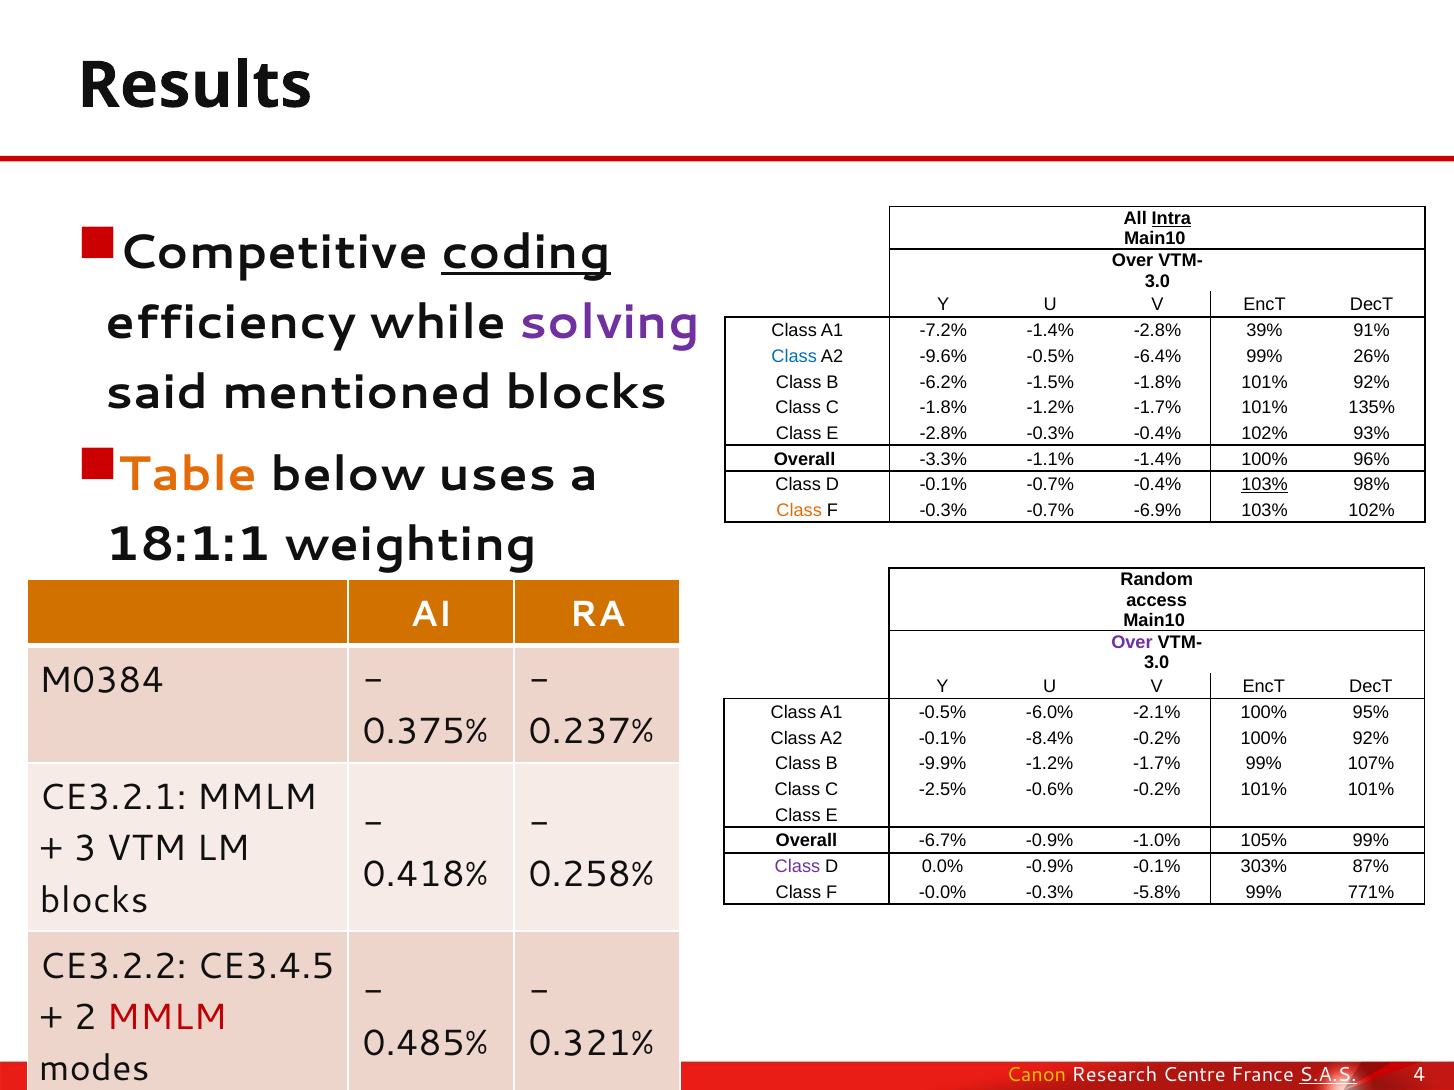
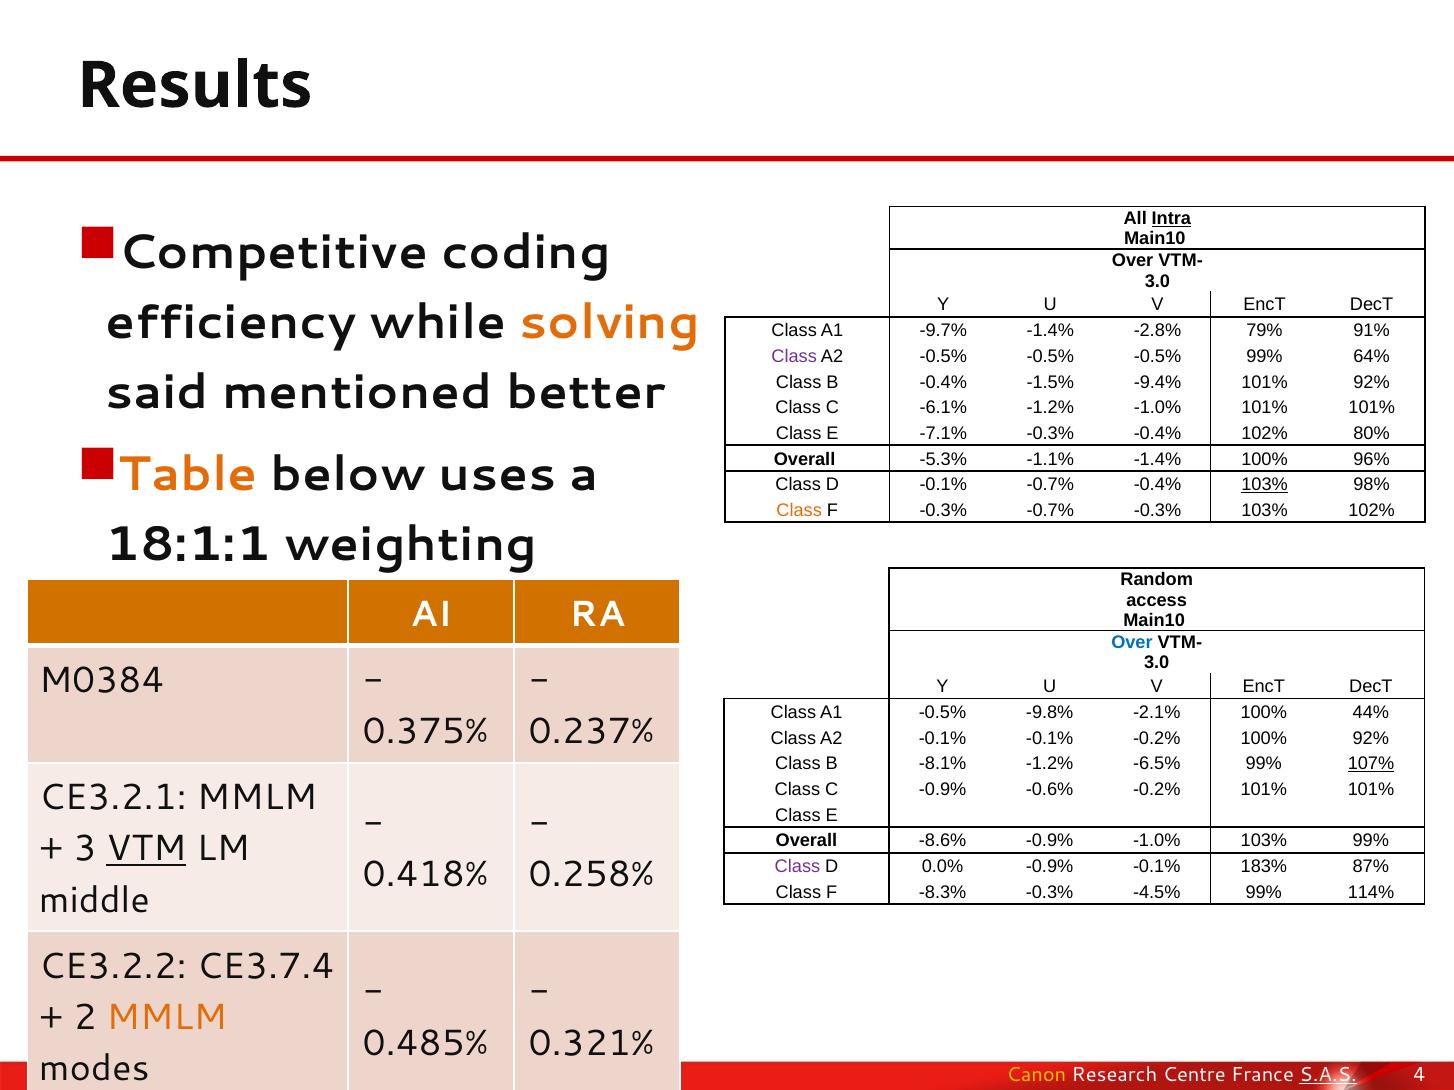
coding underline: present -> none (526, 253)
solving colour: purple -> orange (610, 323)
-7.2%: -7.2% -> -9.7% (943, 331)
39%: 39% -> 79% (1264, 331)
Class colour: blue -> purple (794, 357)
A2 -9.6%: -9.6% -> -0.5% (943, 357)
-6.4%: -6.4% -> -0.5% (1157, 357)
26%: 26% -> 64% (1372, 357)
B -6.2%: -6.2% -> -0.4% (943, 382)
-1.5% -1.8%: -1.8% -> -9.4% (1157, 382)
mentioned blocks: blocks -> better (586, 393)
C -1.8%: -1.8% -> -6.1% (943, 408)
-1.7%: -1.7% -> -1.0% (1157, 408)
135%: 135% -> 101% (1372, 408)
E -2.8%: -2.8% -> -7.1% (943, 434)
93%: 93% -> 80% (1372, 434)
-3.3%: -3.3% -> -5.3% (943, 459)
-0.7% -6.9%: -6.9% -> -0.3% (1157, 511)
Over colour: purple -> blue (1132, 643)
-6.0%: -6.0% -> -9.8% (1050, 713)
95%: 95% -> 44% (1371, 713)
-0.1% -8.4%: -8.4% -> -0.1% (1050, 738)
-9.9%: -9.9% -> -8.1% (943, 764)
-1.7%: -1.7% -> -6.5% (1157, 764)
107% underline: none -> present (1371, 764)
C -2.5%: -2.5% -> -0.9% (943, 790)
-6.7%: -6.7% -> -8.6% (943, 841)
-1.0% 105%: 105% -> 103% (1264, 841)
VTM underline: none -> present (146, 849)
303%: 303% -> 183% (1264, 867)
-0.0%: -0.0% -> -8.3% (943, 893)
-5.8%: -5.8% -> -4.5% (1157, 893)
771%: 771% -> 114% (1371, 893)
blocks: blocks -> middle (94, 901)
CE3.4.5: CE3.4.5 -> CE3.7.4 (266, 967)
MMLM colour: red -> orange (167, 1018)
